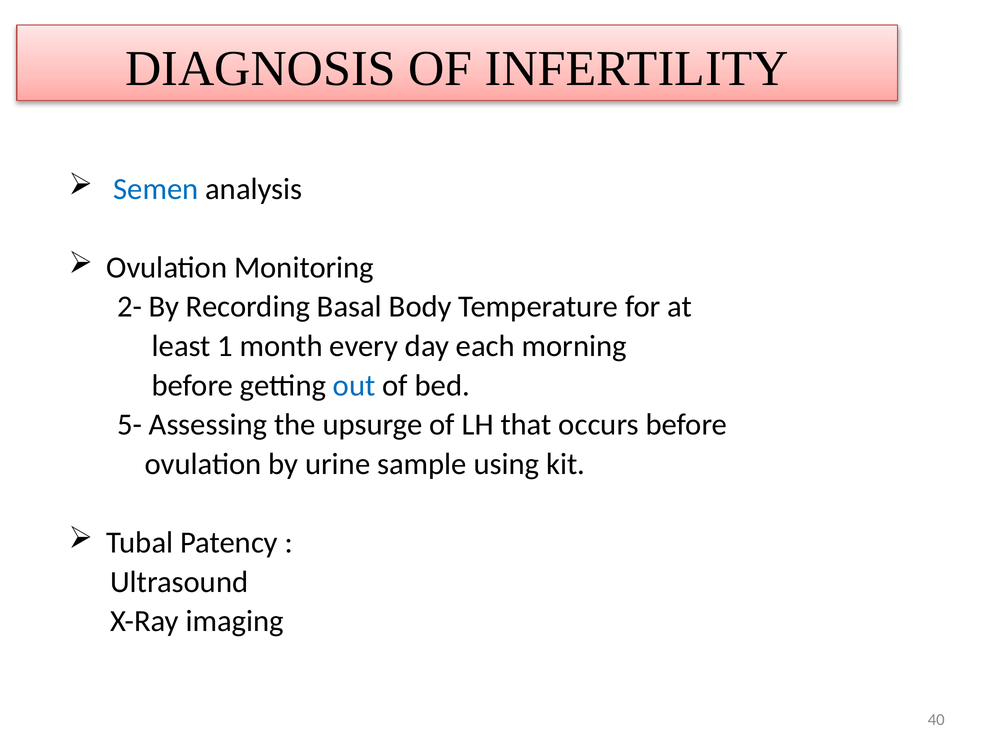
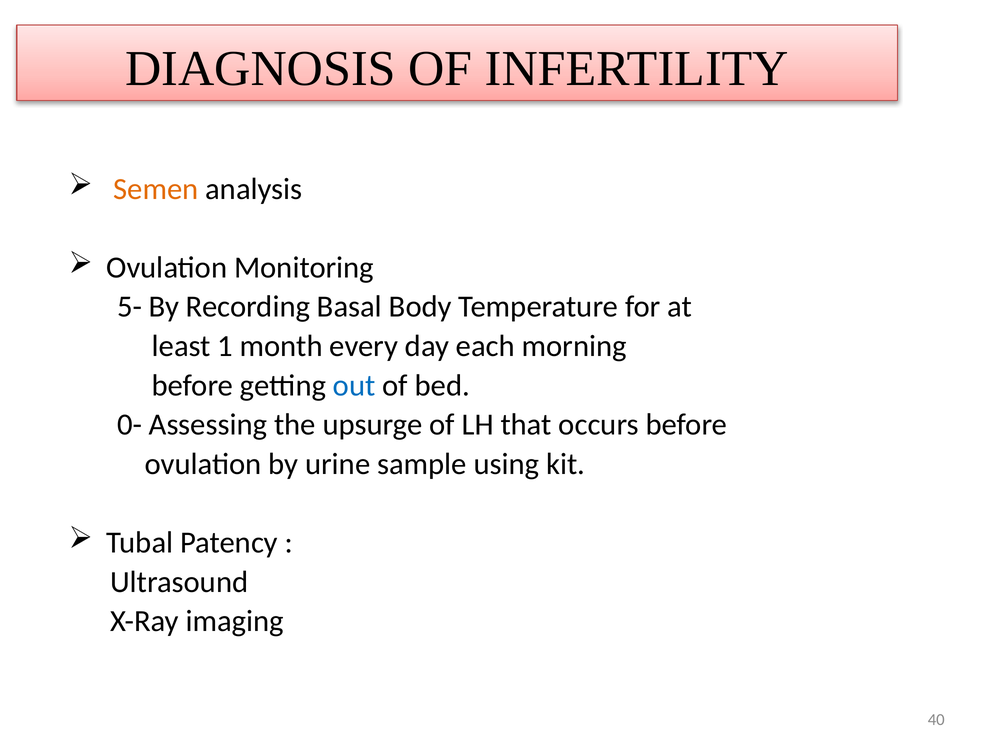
Semen colour: blue -> orange (156, 189)
2-: 2- -> 5- (130, 307)
5-: 5- -> 0- (130, 425)
